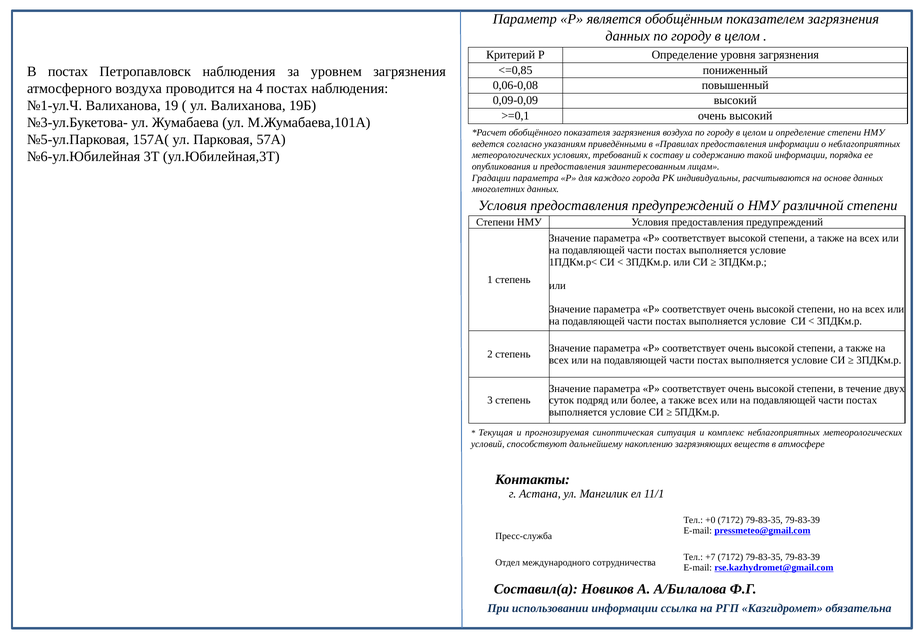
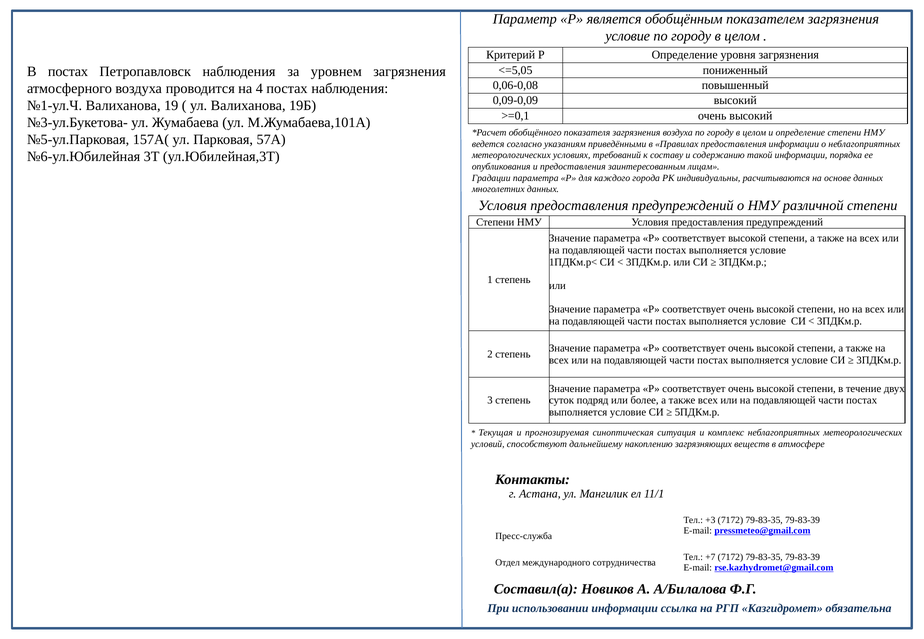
данных: данных -> условие (628, 36)
<=0,85: <=0,85 -> <=5,05 (515, 70)
+0: +0 -> +3 (710, 521)
